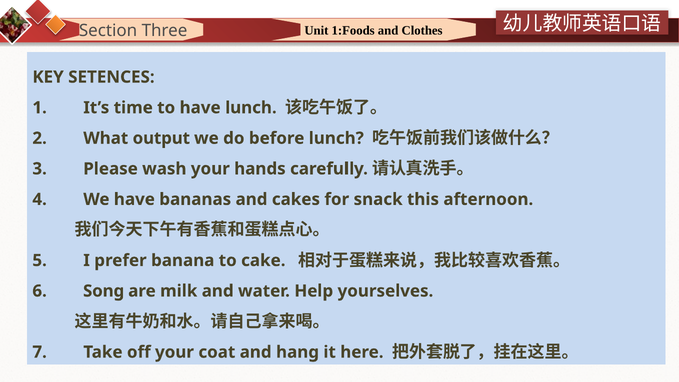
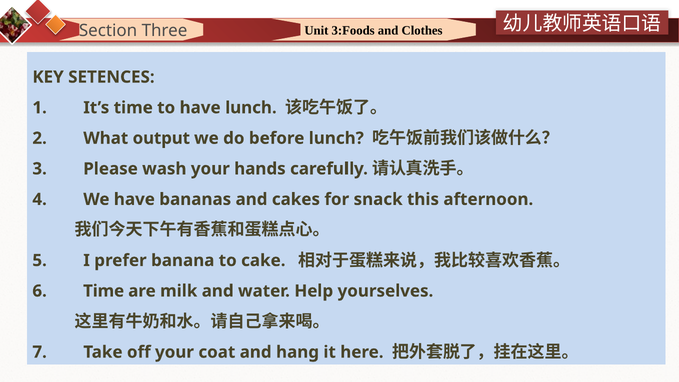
1:Foods: 1:Foods -> 3:Foods (353, 30)
6 Song: Song -> Time (104, 291)
